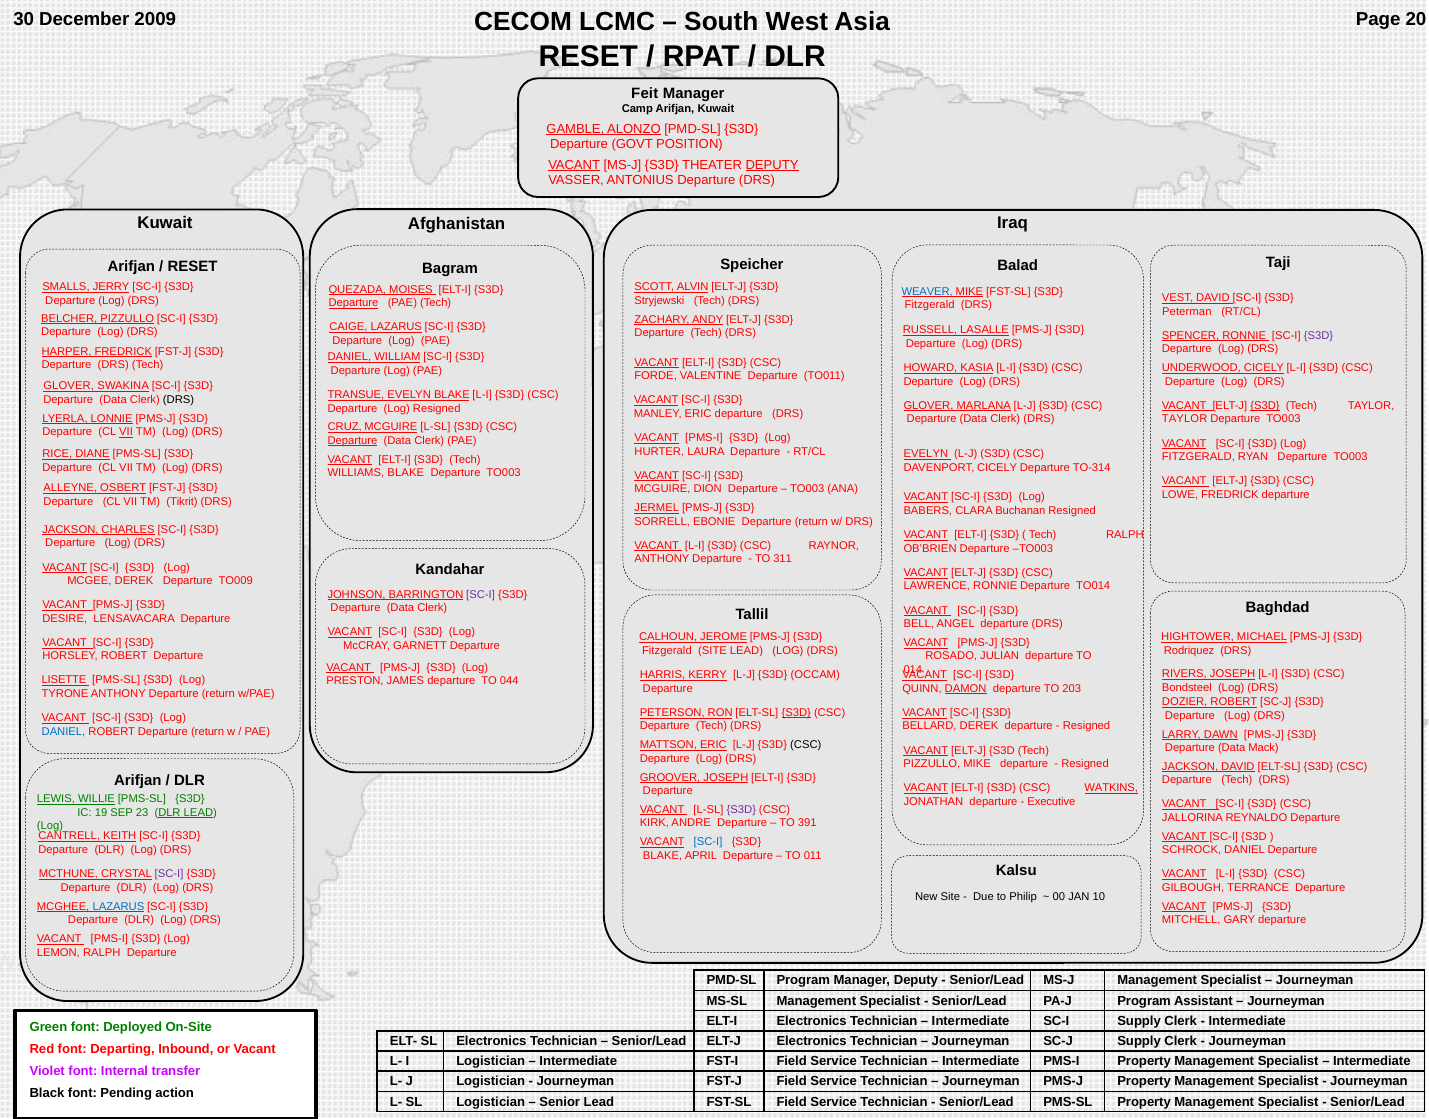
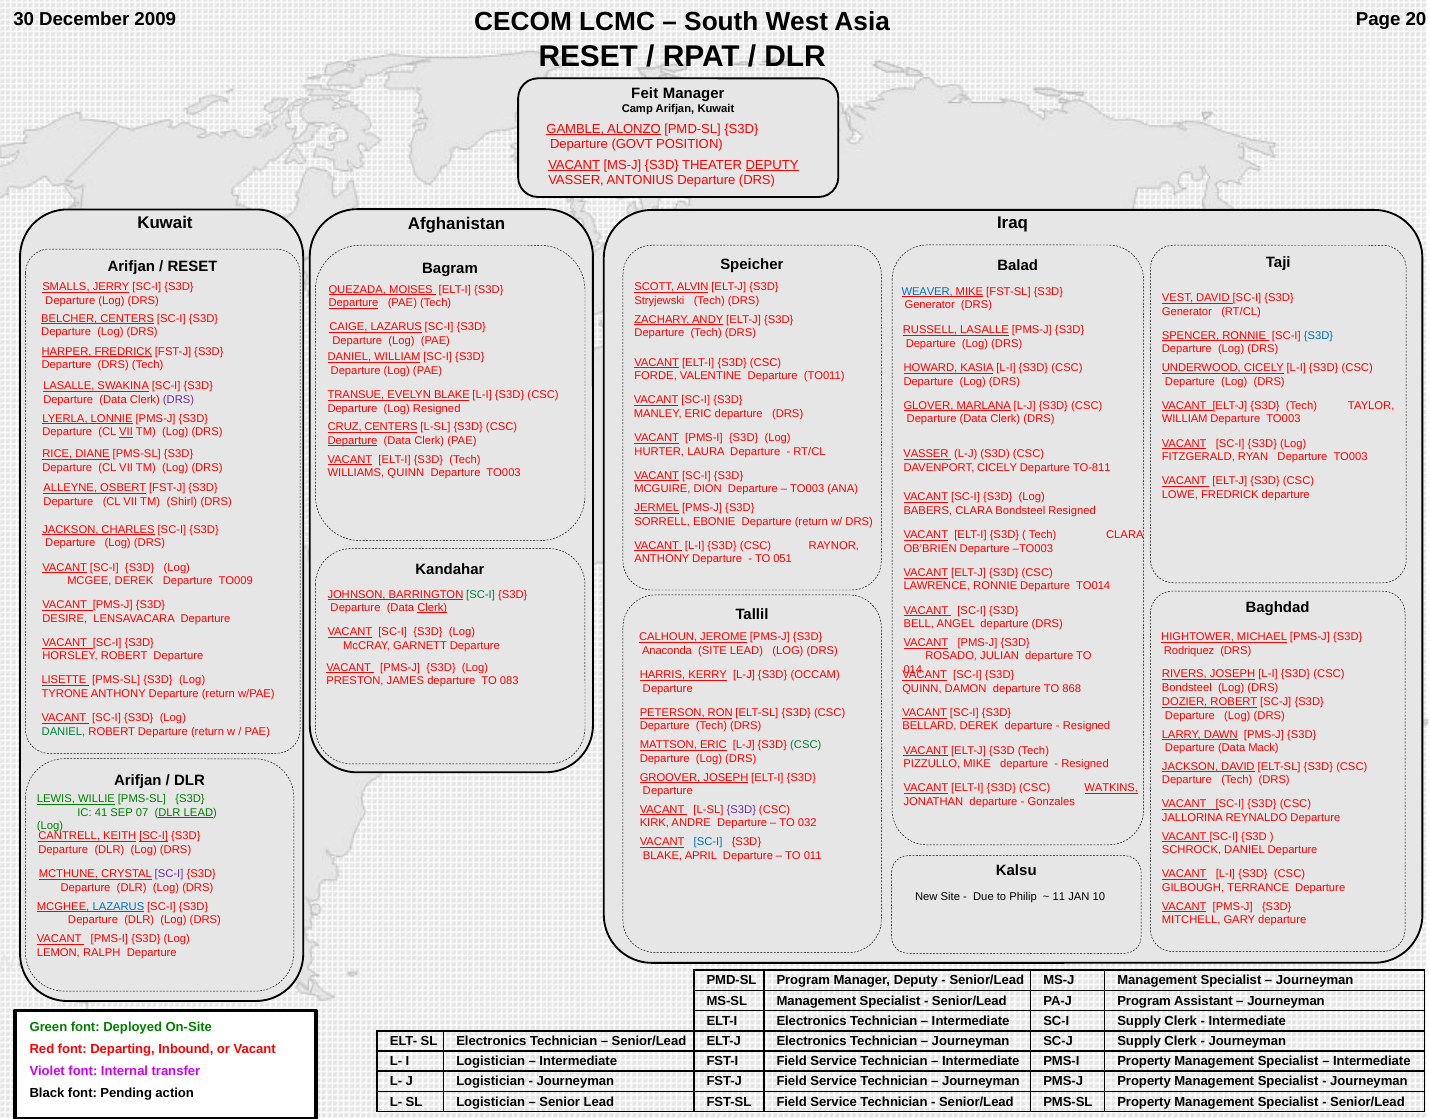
Fitzgerald: Fitzgerald -> Generator (930, 305)
Peterman: Peterman -> Generator (1187, 311)
BELCHER PIZZULLO: PIZZULLO -> CENTERS (127, 318)
S3D colour: purple -> blue (1319, 336)
GLOVER: GLOVER -> LASALLE (69, 386)
DRS colour: black -> purple (179, 399)
S3D underline: present -> none (1265, 406)
TAYLOR: TAYLOR -> WILLIAM (1185, 419)
CRUZ MCGUIRE: MCGUIRE -> CENTERS (391, 427)
EVELYN: EVELYN -> VASSER (926, 454)
TO-314: TO-314 -> TO-811 (1092, 468)
WILLIAMS BLAKE: BLAKE -> QUINN (406, 473)
Tikrit: Tikrit -> Shirl (182, 501)
CLARA Buchanan: Buchanan -> Bondsteel (1020, 511)
Tech RALPH: RALPH -> CLARA (1125, 535)
311: 311 -> 051 (783, 559)
SC-I colour: purple -> green (481, 594)
Clerk underline: none -> present (432, 608)
Fitzgerald: Fitzgerald -> Anaconda (667, 650)
044: 044 -> 083 (509, 681)
DAMON underline: present -> none (966, 688)
203: 203 -> 868 (1072, 688)
S3D underline: present -> none (796, 713)
DANIEL colour: blue -> green (63, 731)
CSC colour: black -> green (806, 745)
Executive: Executive -> Gonzales (1051, 802)
19: 19 -> 41 (101, 812)
23: 23 -> 07 (142, 812)
391: 391 -> 032 (807, 823)
SC-I underline: none -> present (154, 836)
00: 00 -> 11 (1059, 897)
